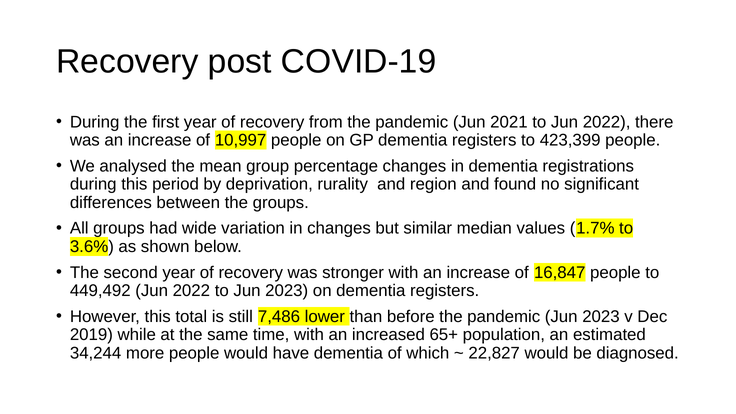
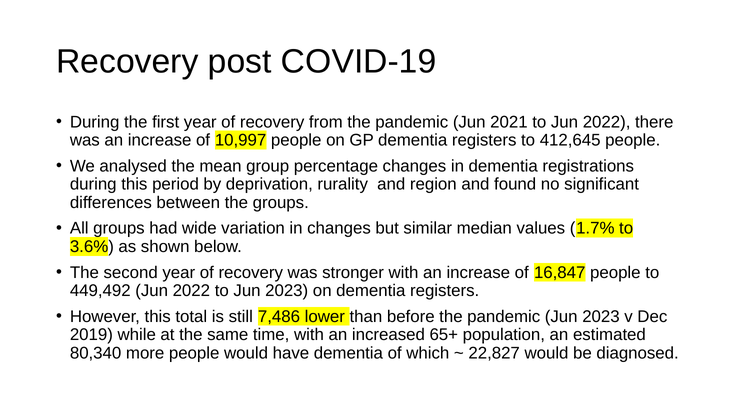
423,399: 423,399 -> 412,645 (570, 140)
34,244: 34,244 -> 80,340 (96, 353)
